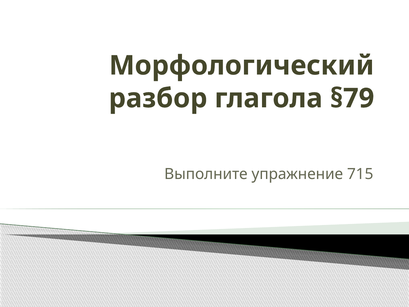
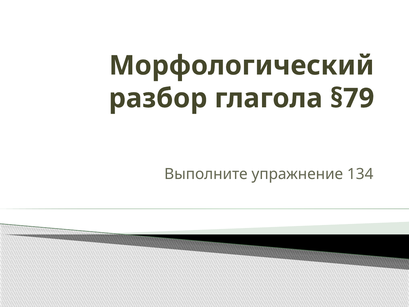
715: 715 -> 134 (360, 174)
